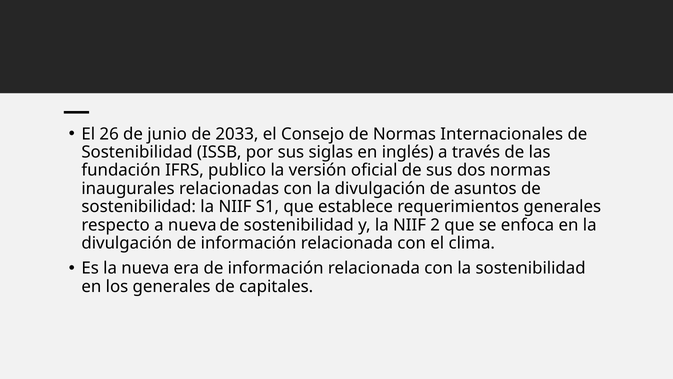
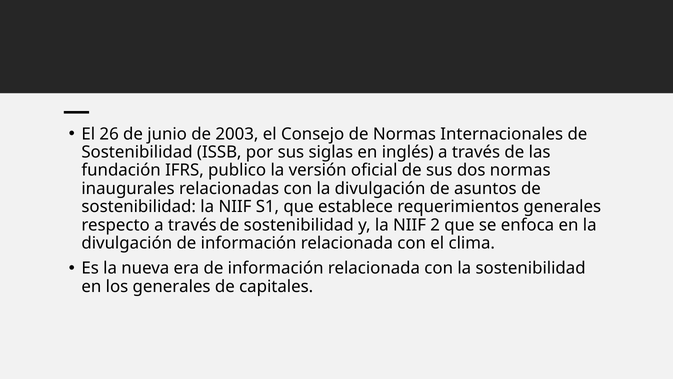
2033: 2033 -> 2003 (237, 134)
respecto a nueva: nueva -> través (192, 225)
